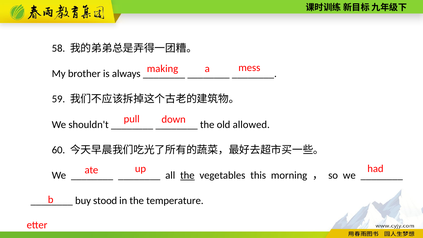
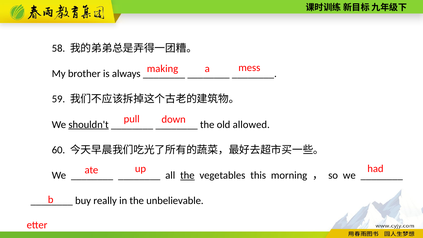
shouldn't underline: none -> present (89, 125)
stood: stood -> really (105, 201)
temperature: temperature -> unbelievable (175, 201)
